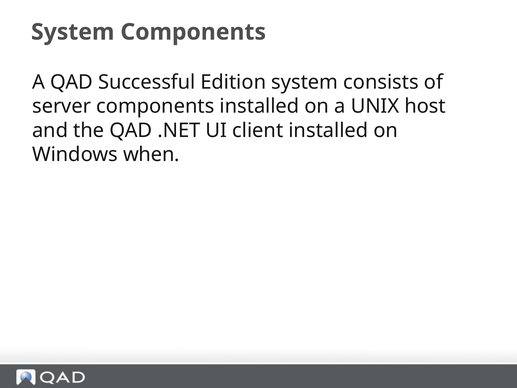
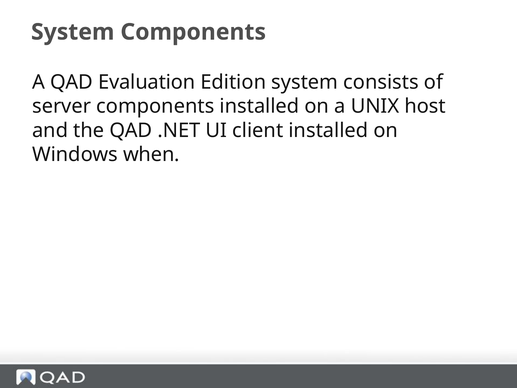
Successful: Successful -> Evaluation (147, 82)
